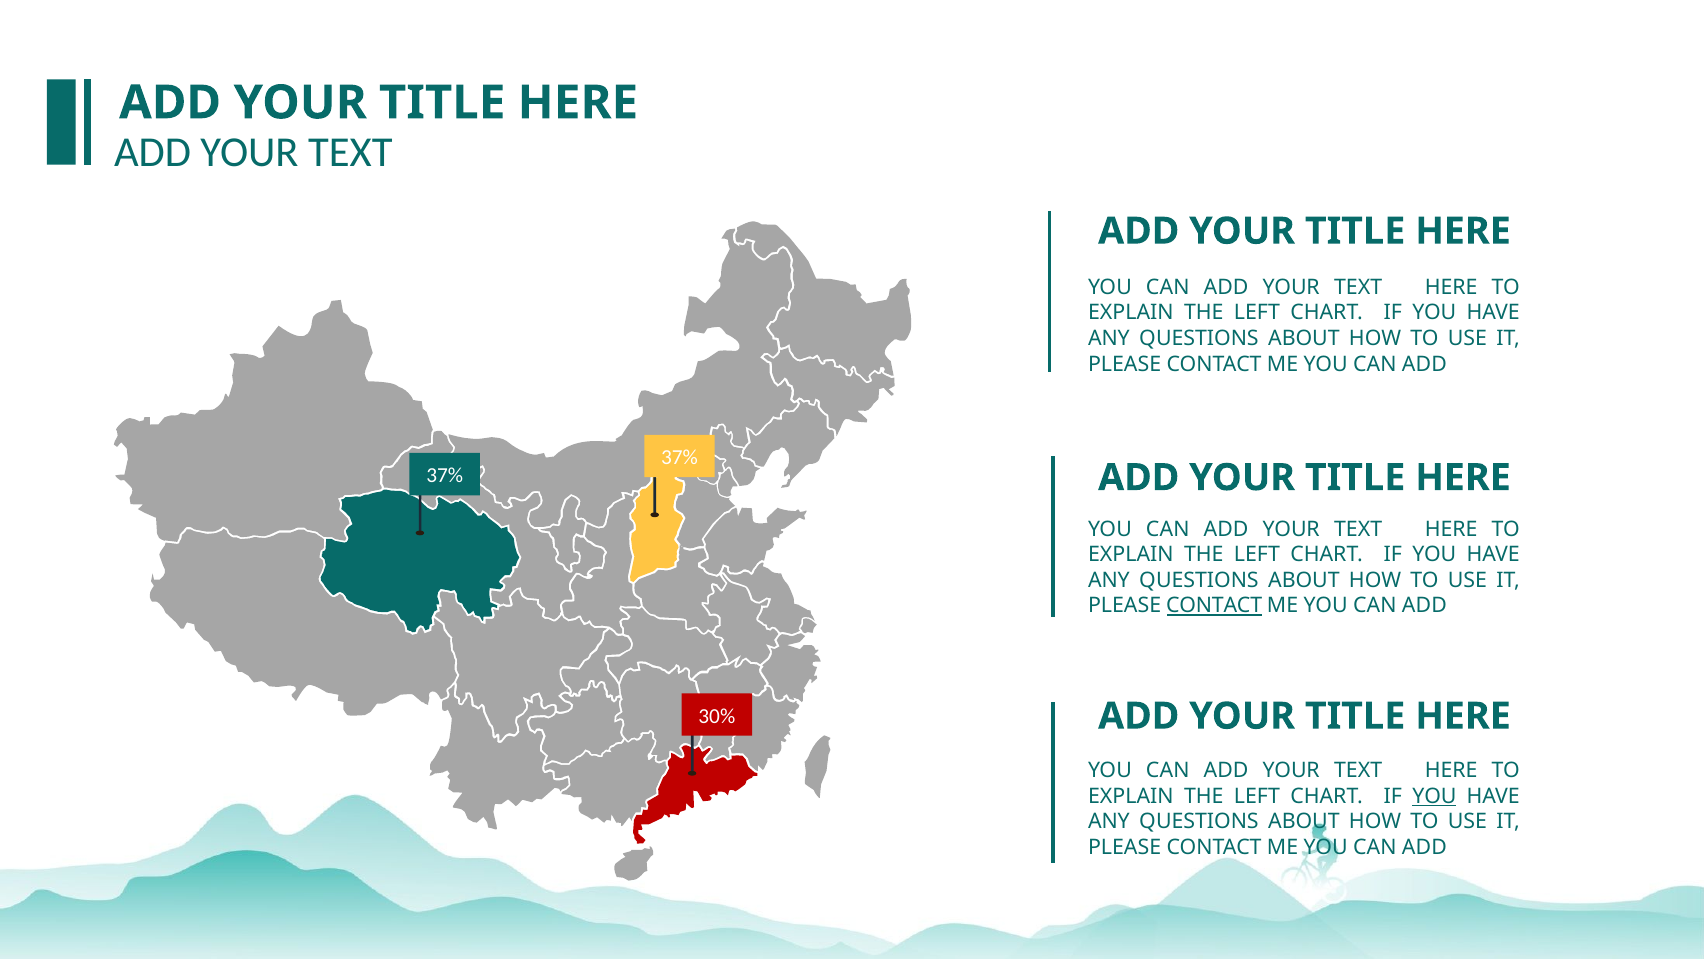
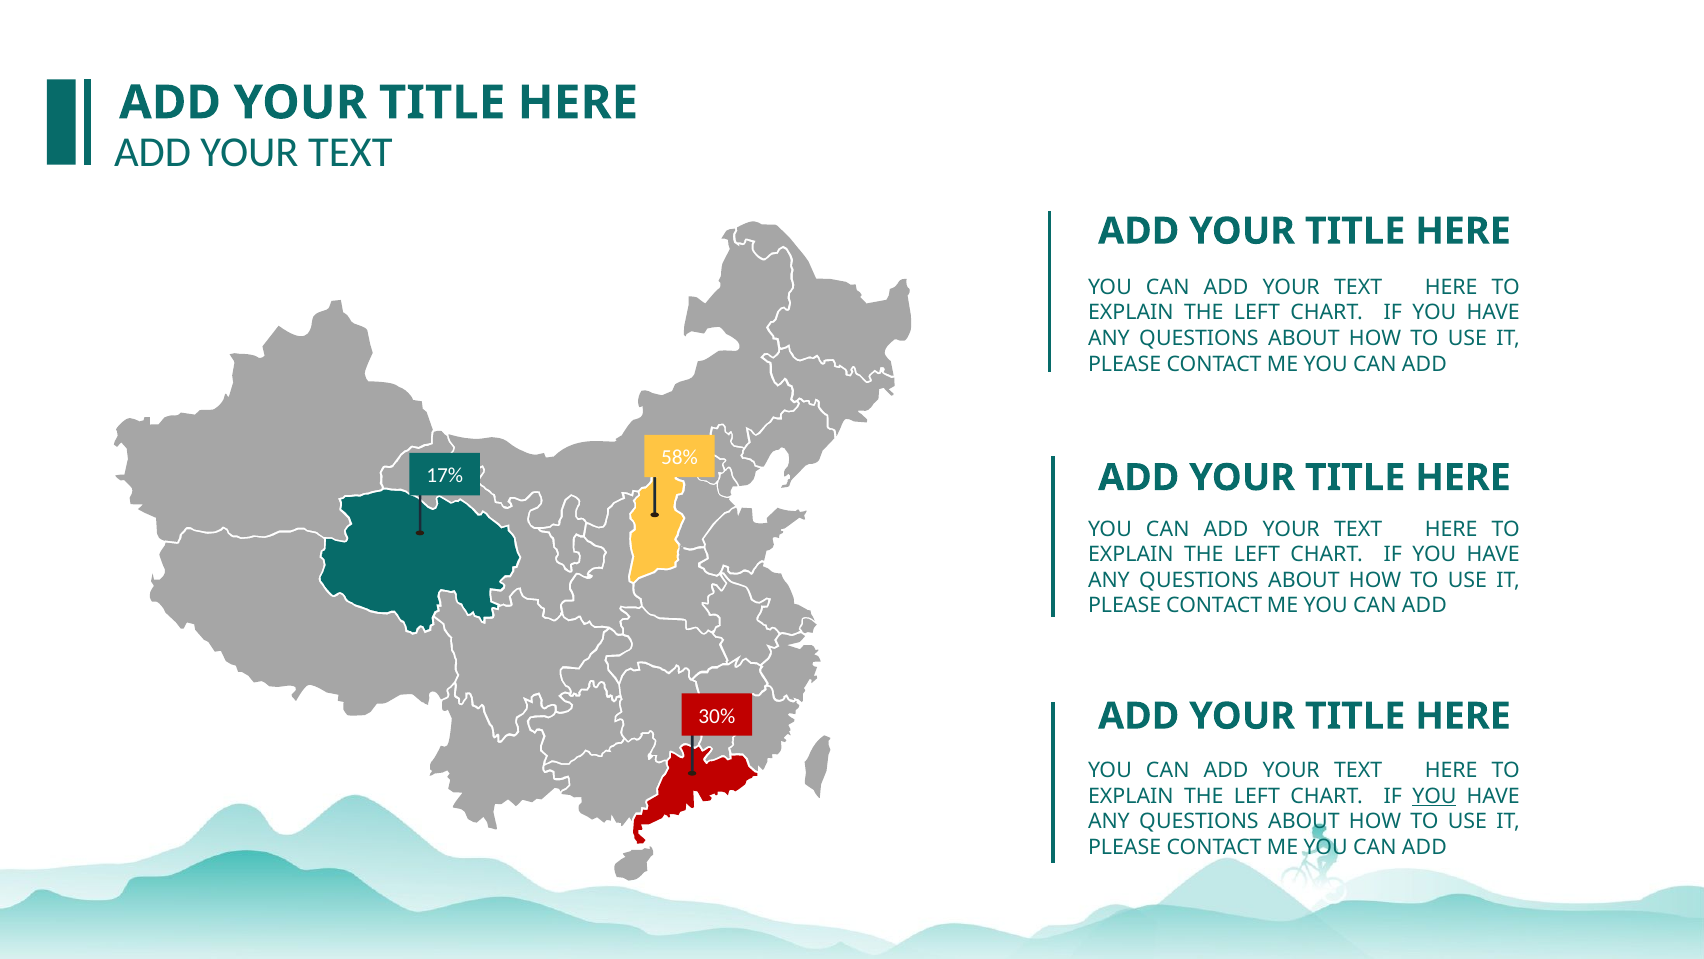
37%: 37% -> 58% (679, 457)
37%: 37% -> 17% (445, 475)
CONTACT underline: present -> none (1214, 606)
